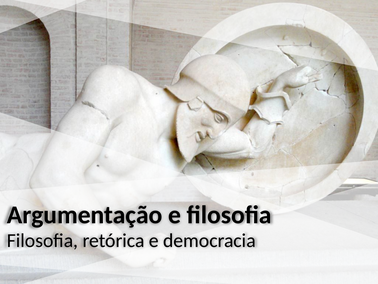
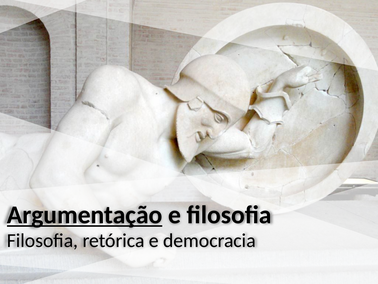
Argumentação underline: none -> present (85, 215)
